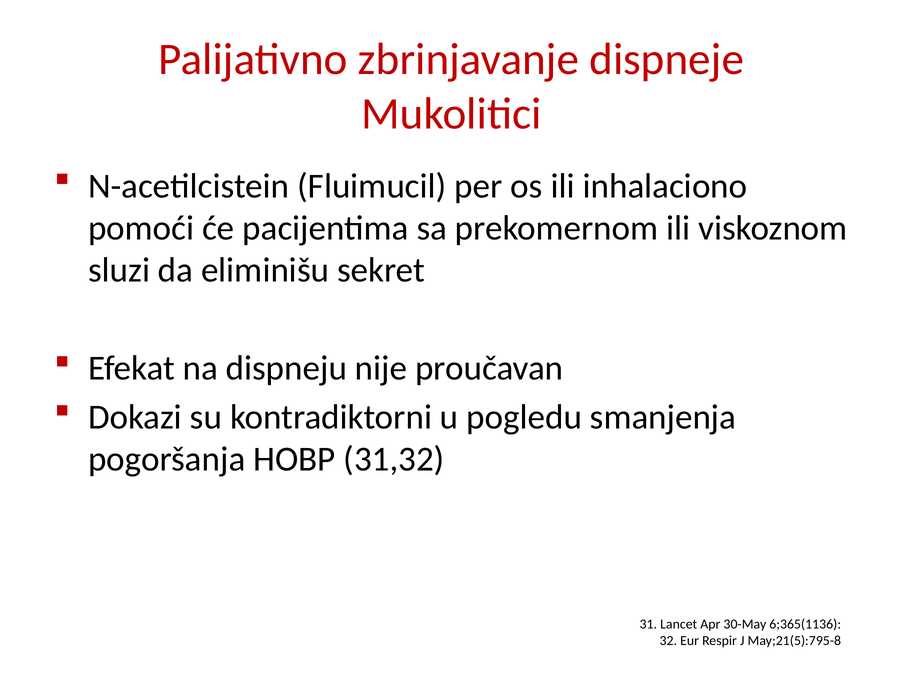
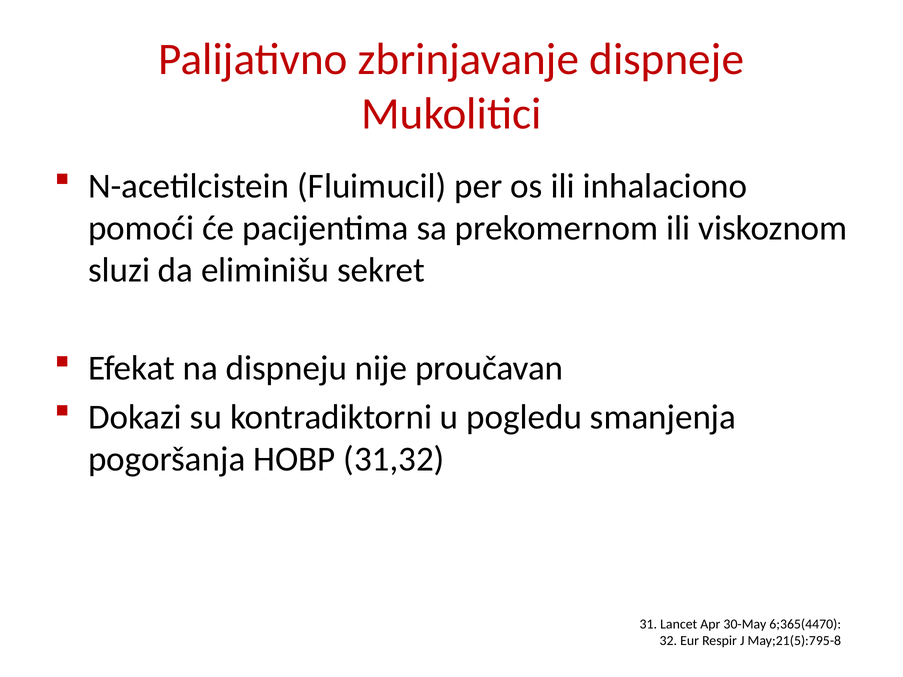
6;365(1136: 6;365(1136 -> 6;365(4470 (805, 624)
